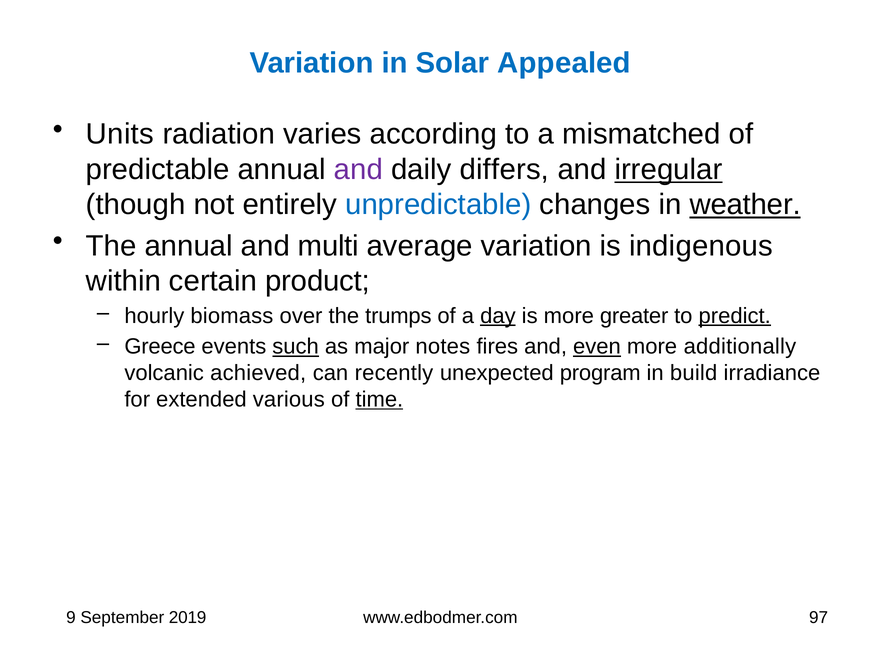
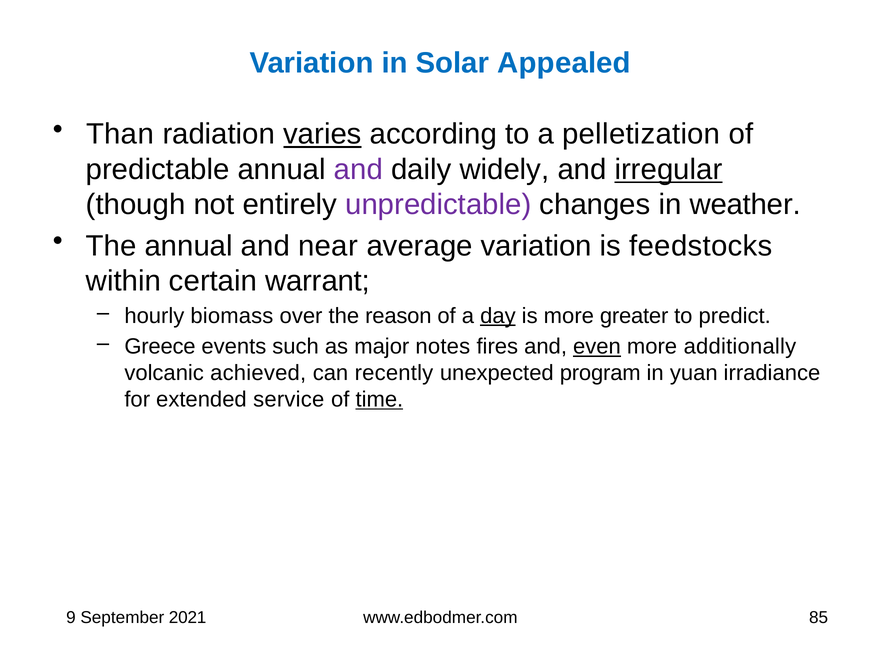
Units: Units -> Than (120, 134)
varies underline: none -> present (322, 134)
mismatched: mismatched -> pelletization (641, 134)
differs: differs -> widely (504, 169)
unpredictable colour: blue -> purple (438, 205)
weather underline: present -> none (745, 205)
multi: multi -> near (328, 246)
indigenous: indigenous -> feedstocks (701, 246)
product: product -> warrant (318, 281)
trumps: trumps -> reason (398, 316)
predict underline: present -> none (735, 316)
such underline: present -> none (296, 347)
build: build -> yuan (694, 373)
various: various -> service (289, 399)
2019: 2019 -> 2021 (188, 618)
97: 97 -> 85 (819, 618)
